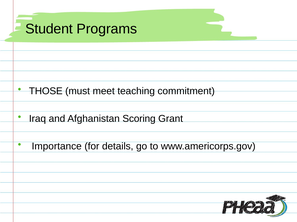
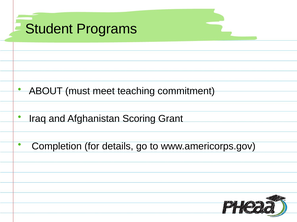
THOSE: THOSE -> ABOUT (46, 91)
Importance: Importance -> Completion (57, 147)
